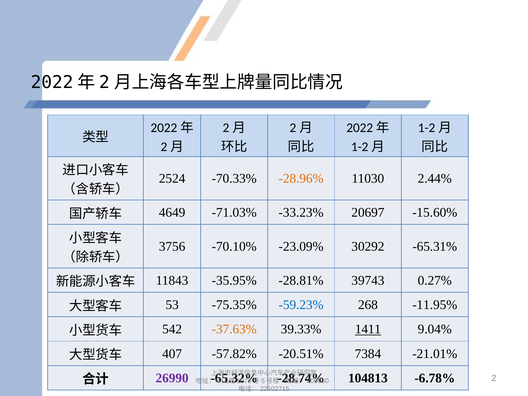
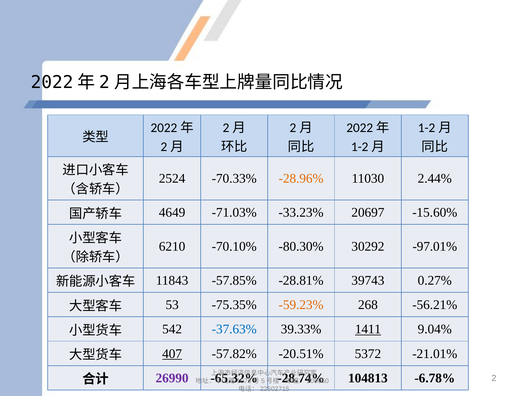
3756: 3756 -> 6210 (172, 247)
-23.09%: -23.09% -> -80.30% (301, 247)
-65.31%: -65.31% -> -97.01% (435, 247)
-35.95%: -35.95% -> -57.85% (234, 280)
-59.23% colour: blue -> orange (301, 305)
-11.95%: -11.95% -> -56.21% (435, 305)
-37.63% colour: orange -> blue (234, 329)
407 underline: none -> present (172, 354)
7384: 7384 -> 5372 (368, 354)
